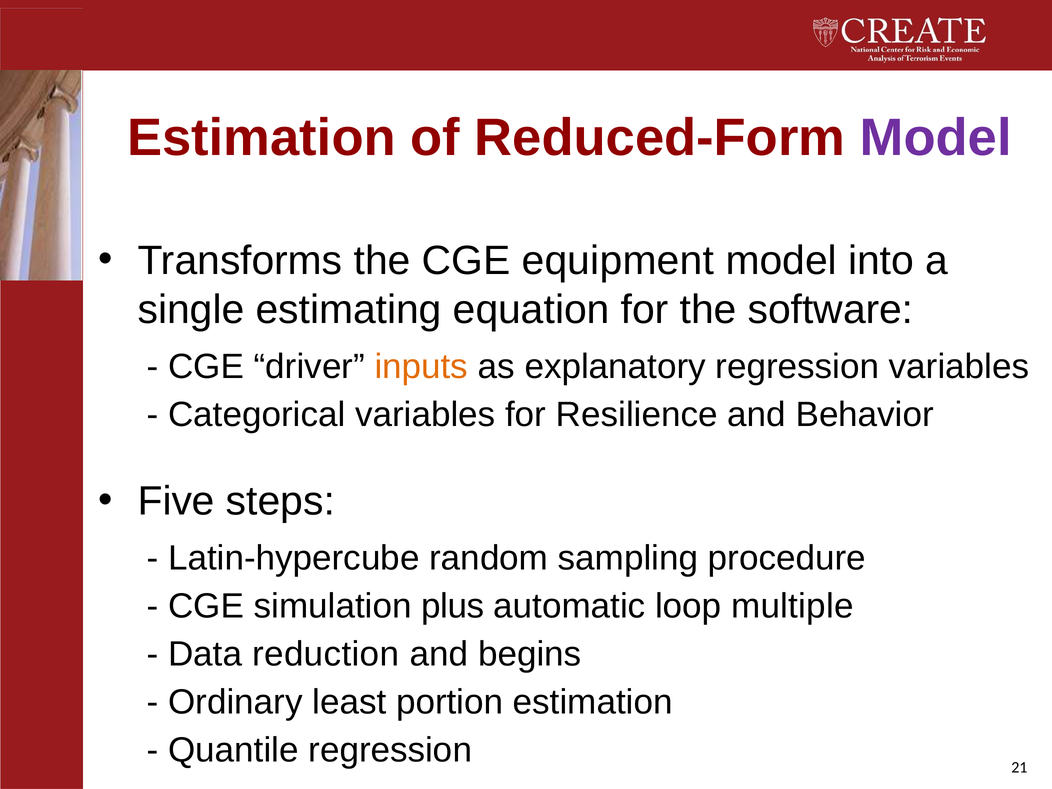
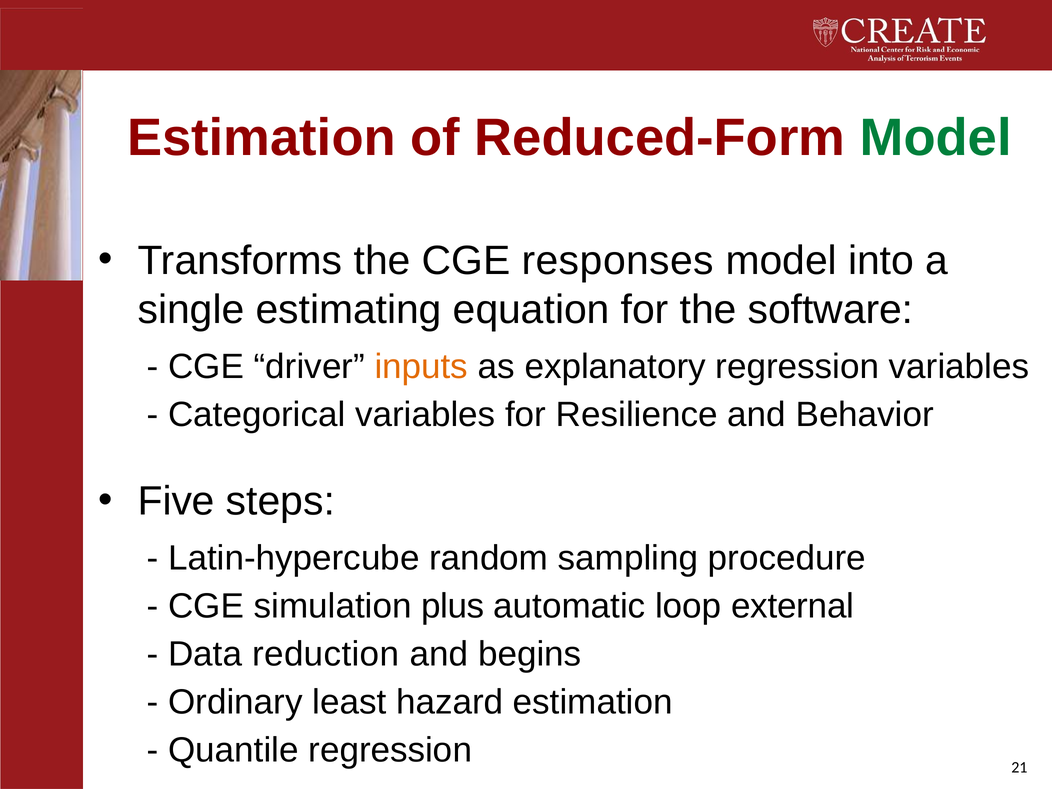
Model colour: purple -> green (936, 138)
equipment: equipment -> responses (618, 261)
multiple: multiple -> external (793, 606)
portion: portion -> hazard (450, 702)
